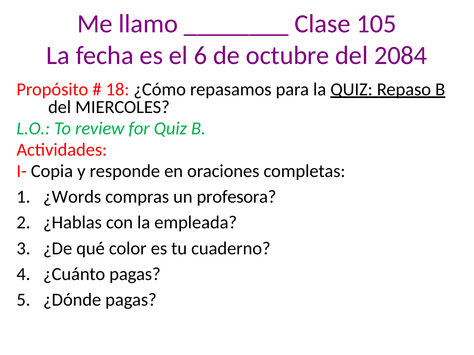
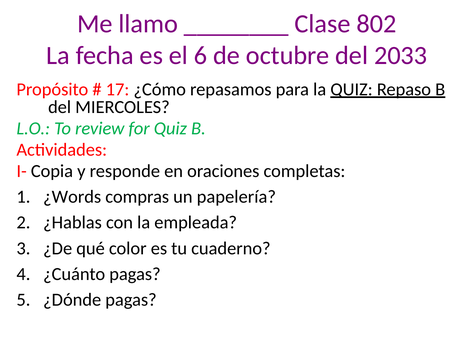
105: 105 -> 802 (376, 24)
2084: 2084 -> 2033 (401, 56)
18: 18 -> 17 (118, 89)
profesora: profesora -> papelería (236, 197)
